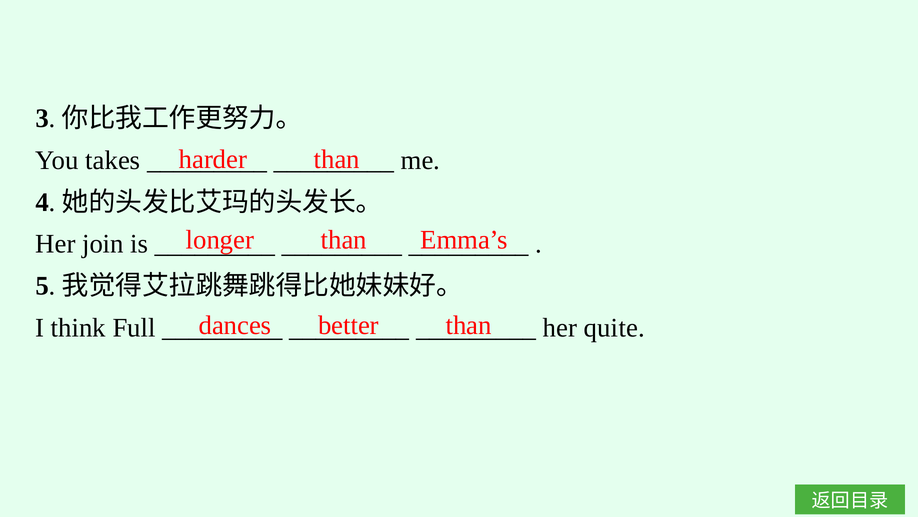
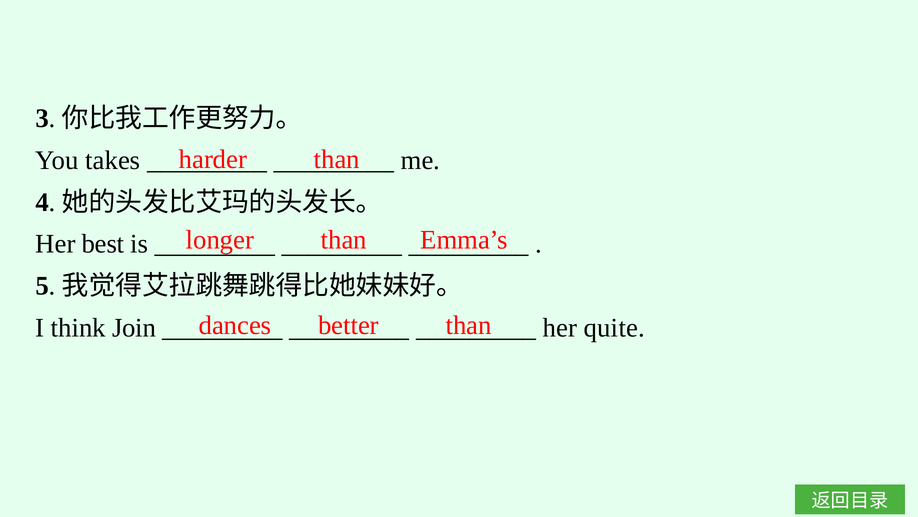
join: join -> best (103, 244)
Full: Full -> Join (134, 327)
